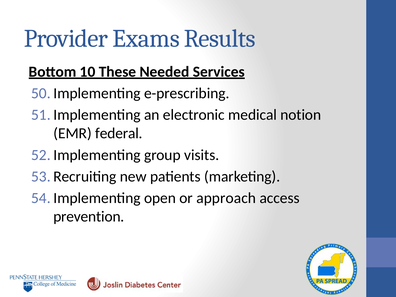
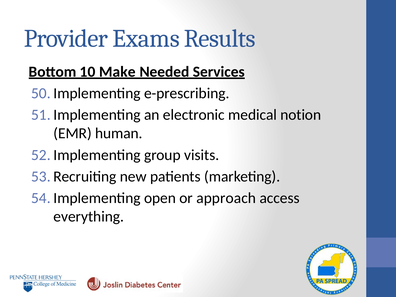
These: These -> Make (117, 72)
federal: federal -> human (119, 133)
prevention: prevention -> everything (89, 217)
